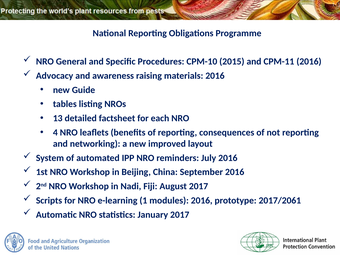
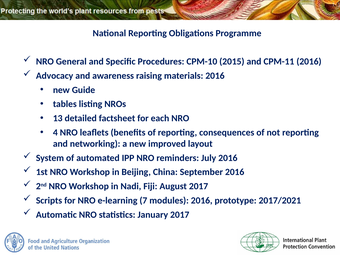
1: 1 -> 7 (143, 200)
2017/2061: 2017/2061 -> 2017/2021 (280, 200)
